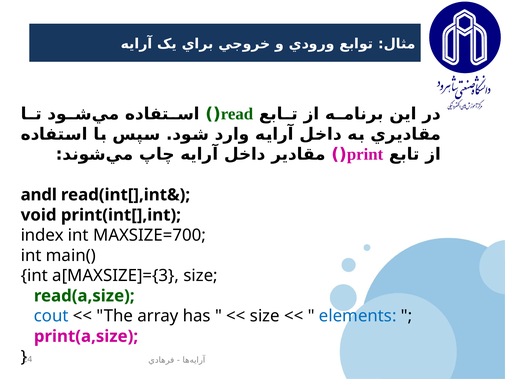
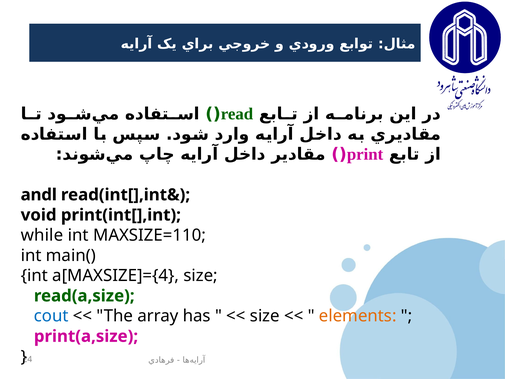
index: index -> while (42, 235)
MAXSIZE=700: MAXSIZE=700 -> MAXSIZE=110 (149, 235)
a[MAXSIZE]={3: a[MAXSIZE]={3 -> a[MAXSIZE]={4 (116, 275)
elements colour: blue -> orange (358, 316)
